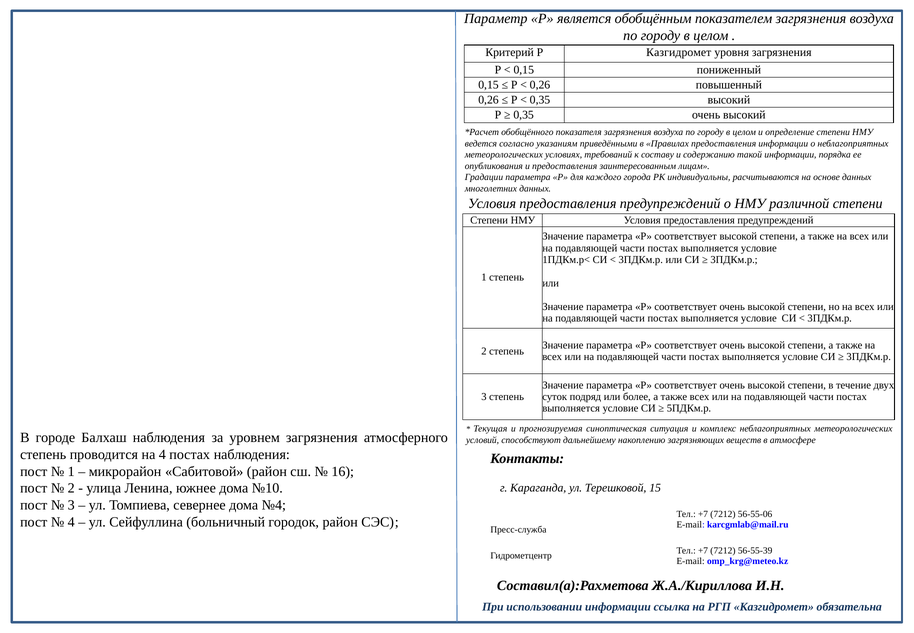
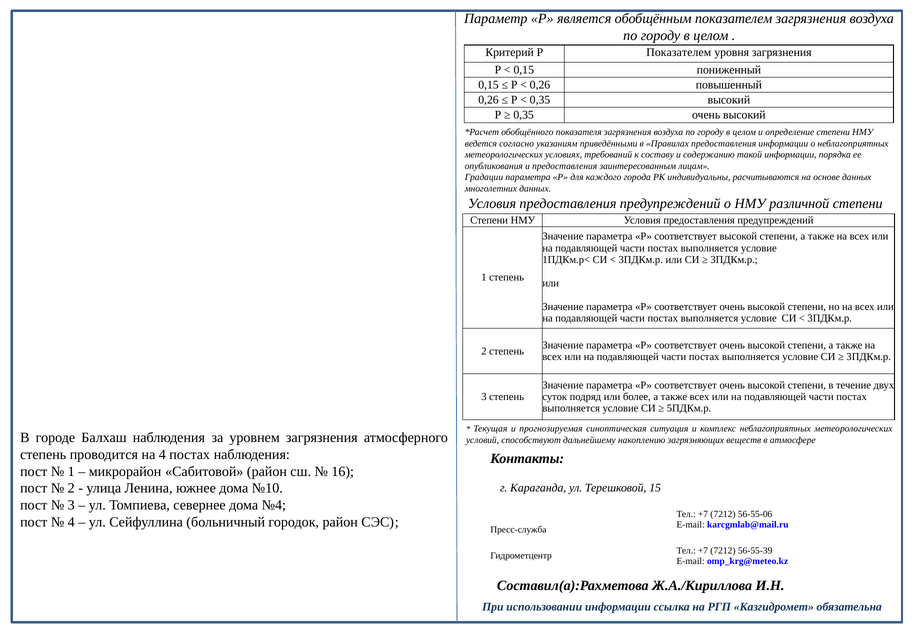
Р Казгидромет: Казгидромет -> Показателем (679, 52)
